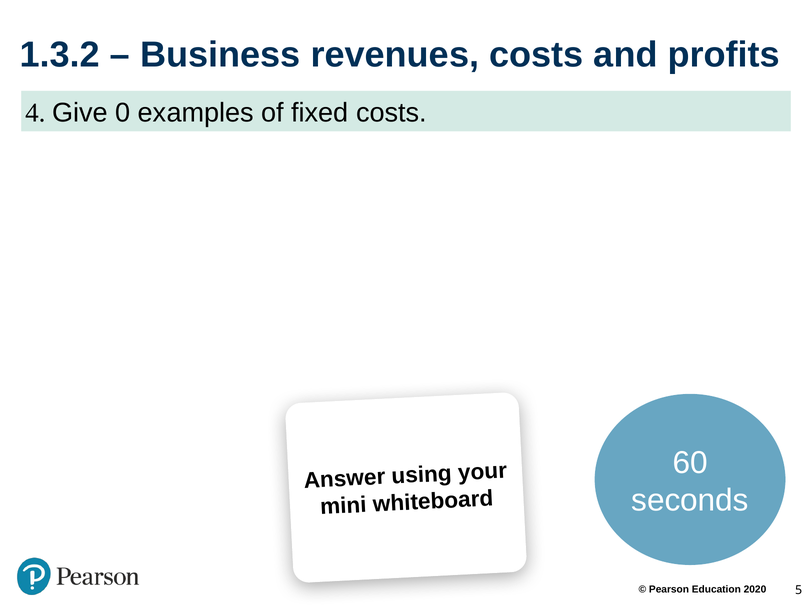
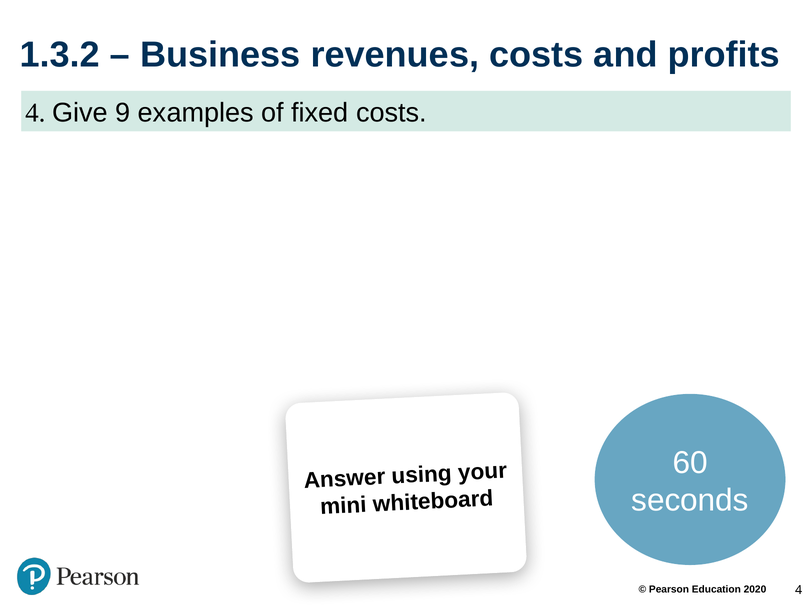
0: 0 -> 9 (123, 113)
5: 5 -> 4 (799, 590)
